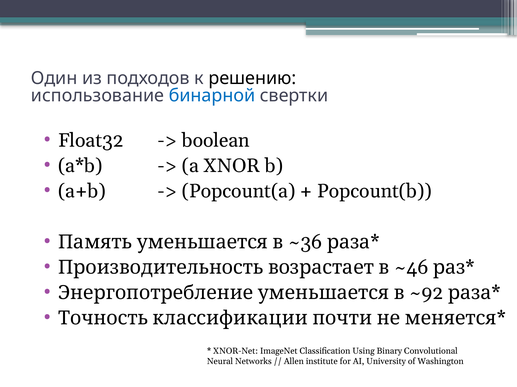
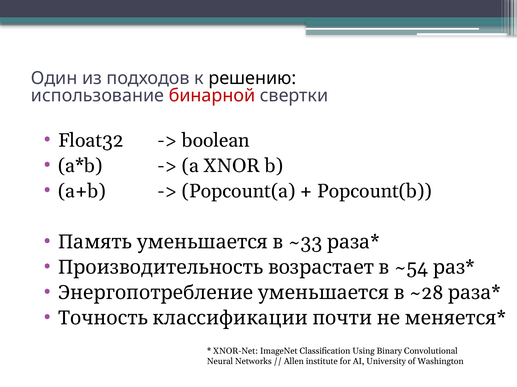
бинарной colour: blue -> red (212, 96)
~36: ~36 -> ~33 (305, 243)
~46: ~46 -> ~54 (411, 268)
~92: ~92 -> ~28 (426, 293)
